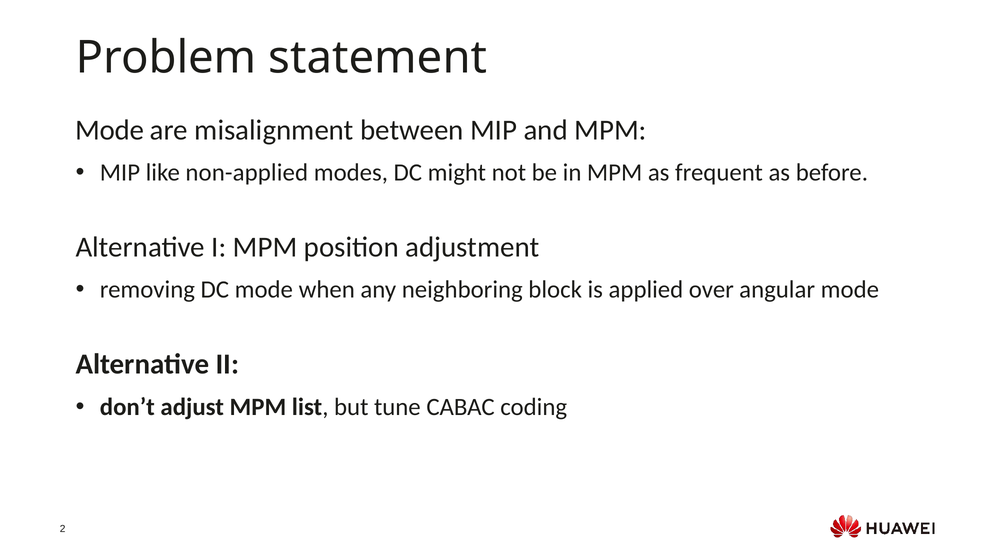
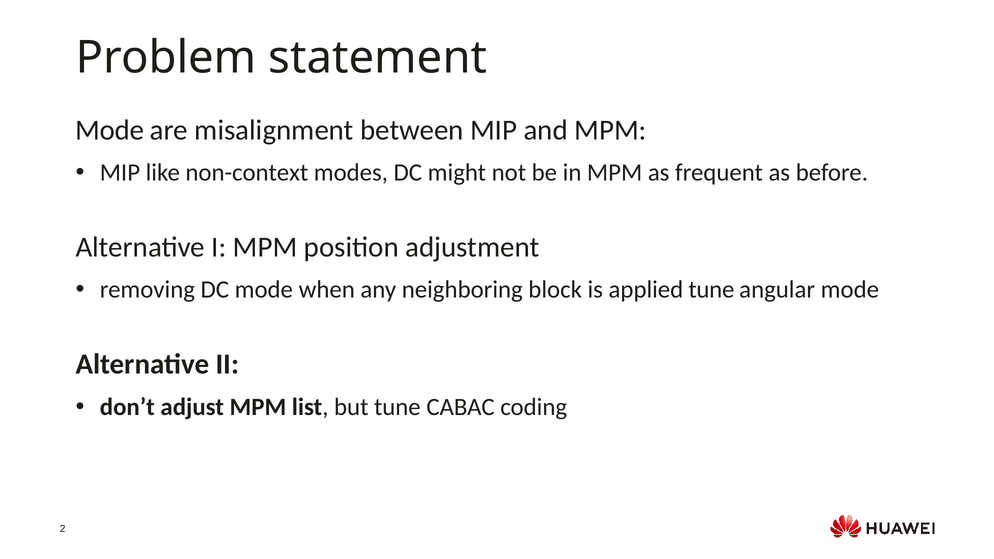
non-applied: non-applied -> non-context (247, 172)
applied over: over -> tune (711, 290)
